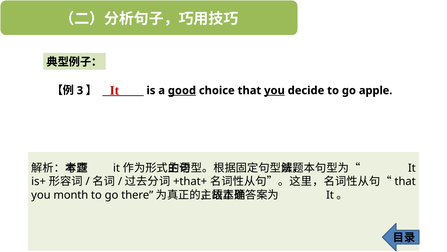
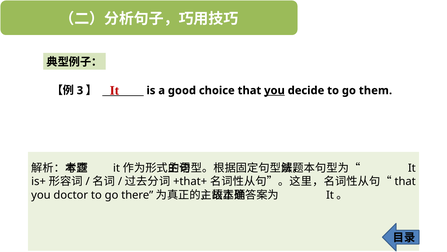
good underline: present -> none (182, 90)
apple: apple -> them (375, 90)
month: month -> doctor (71, 195)
